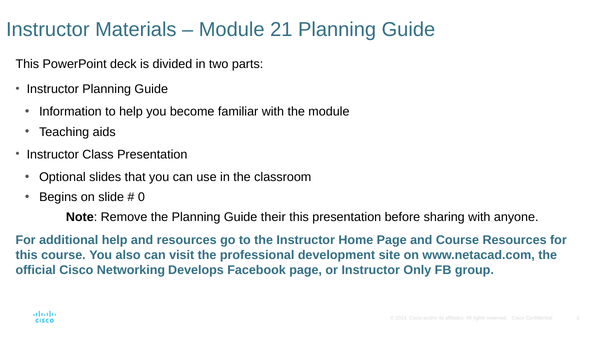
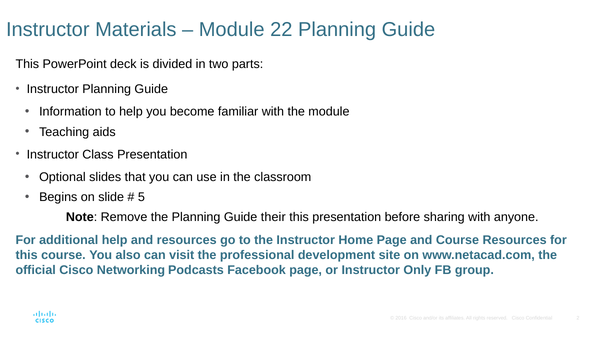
21: 21 -> 22 (281, 30)
0: 0 -> 5 (141, 197)
Develops: Develops -> Podcasts (196, 270)
